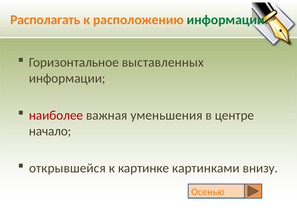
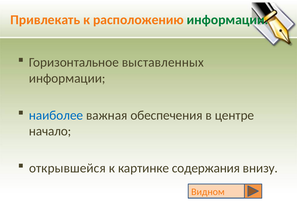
Располагать: Располагать -> Привлекать (45, 20)
наиболее colour: red -> blue (56, 115)
уменьшения: уменьшения -> обеспечения (167, 115)
картинками: картинками -> содержания (206, 168)
Осенью: Осенью -> Видном (208, 192)
